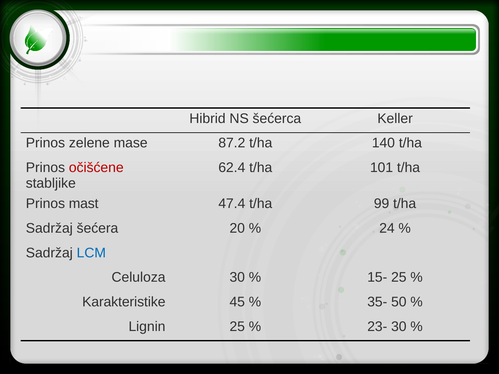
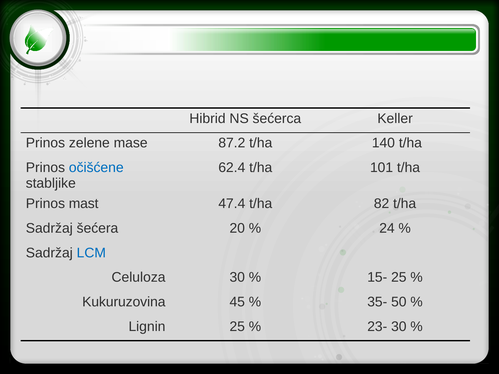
očišćene colour: red -> blue (96, 168)
99: 99 -> 82 (382, 204)
Karakteristike: Karakteristike -> Kukuruzovina (124, 302)
